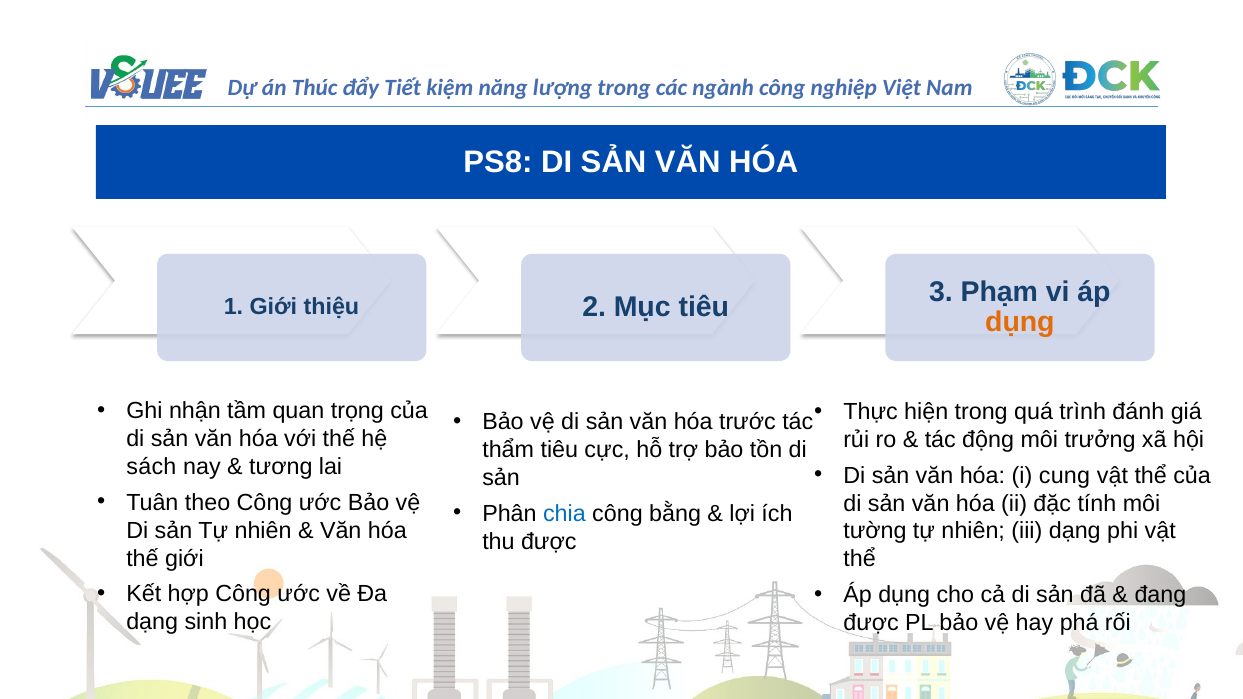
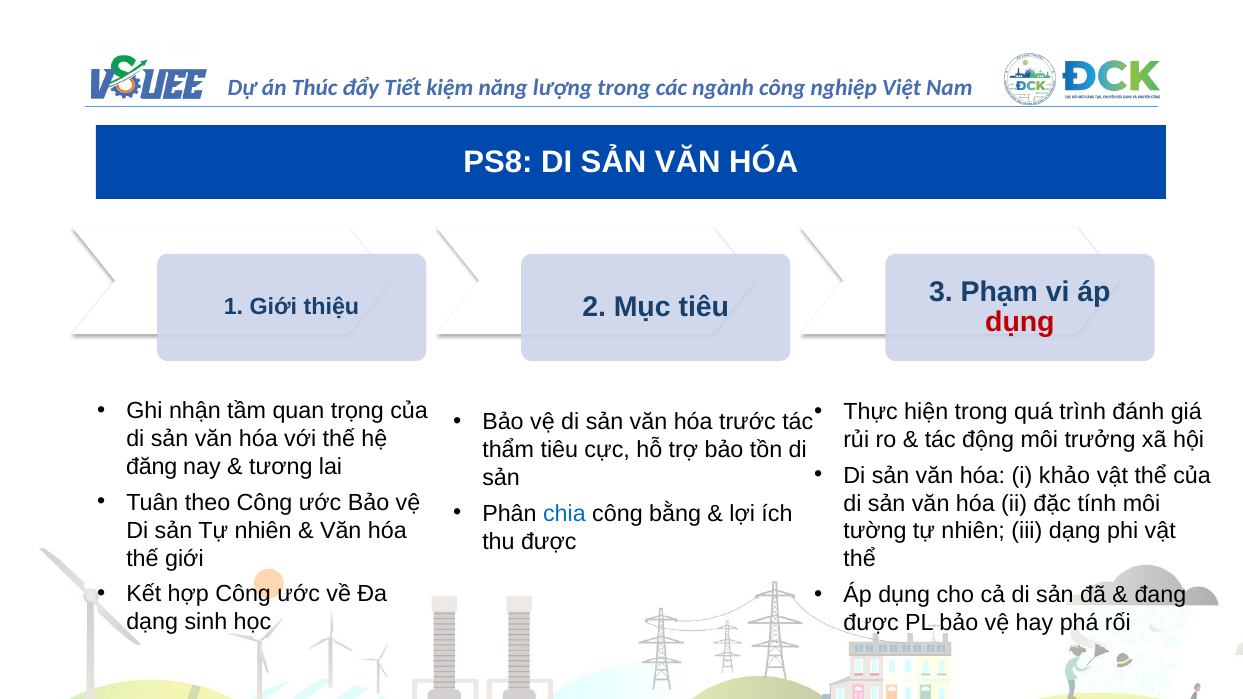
dụng colour: orange -> red (1020, 323)
sách: sách -> đăng (152, 467)
cung: cung -> khảo (1064, 475)
